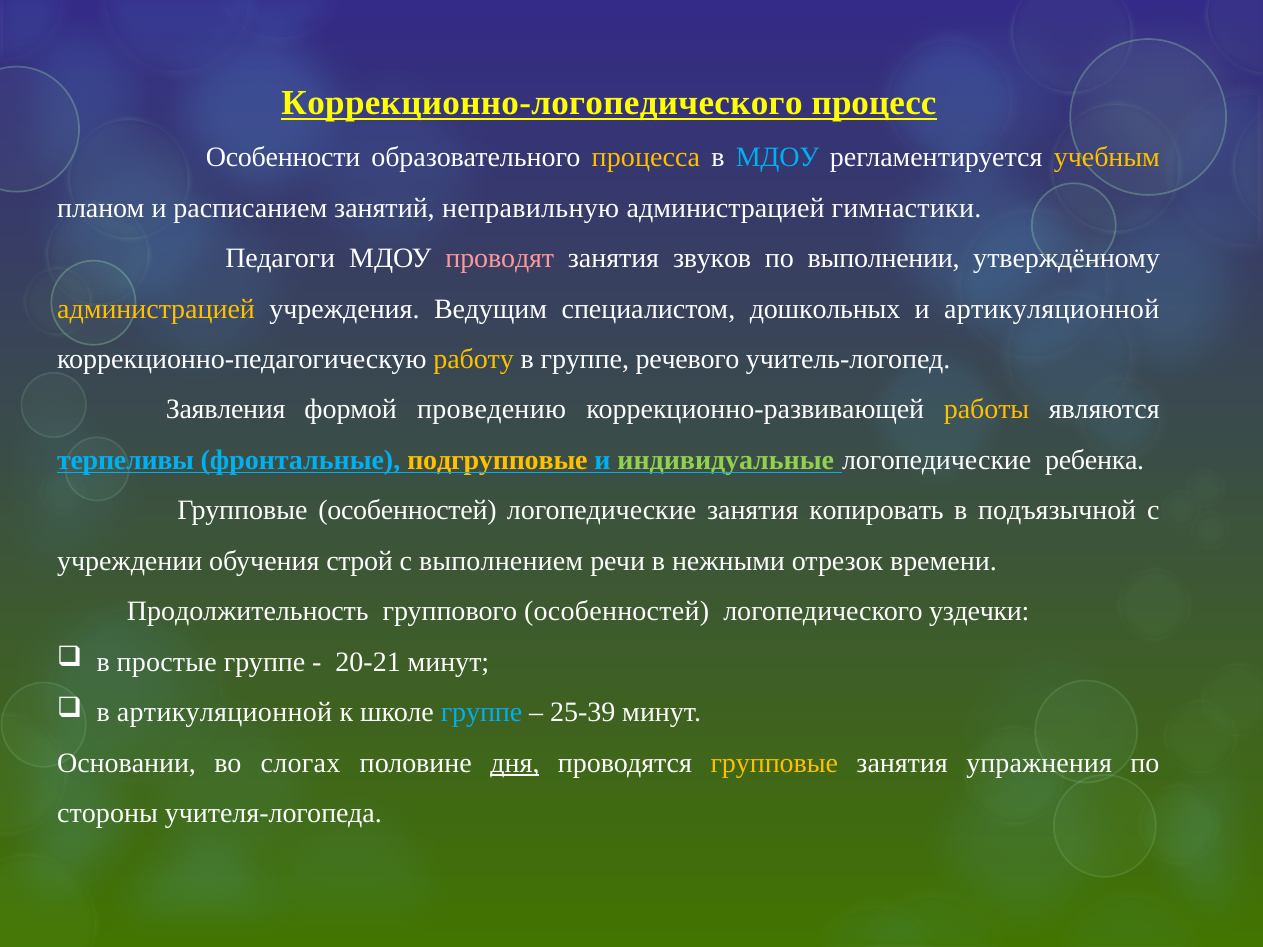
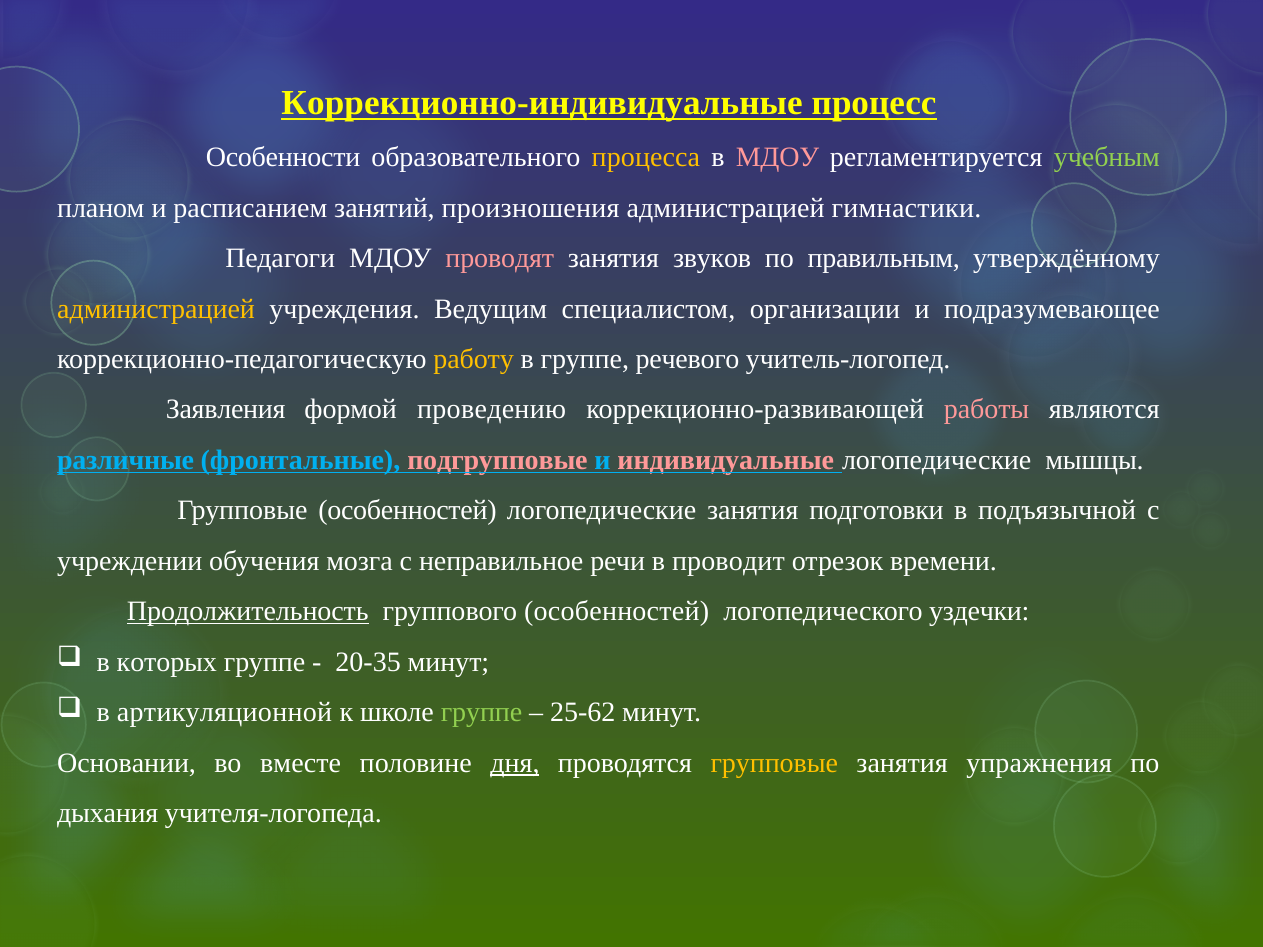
Коррекционно-логопедического: Коррекционно-логопедического -> Коррекционно-индивидуальные (542, 103)
МДОУ colour: light blue -> pink (777, 157)
учебным colour: yellow -> light green (1107, 157)
неправильную: неправильную -> произношения (531, 208)
выполнении: выполнении -> правильным (884, 258)
дошкольных: дошкольных -> организации (825, 309)
и артикуляционной: артикуляционной -> подразумевающее (1052, 309)
работы colour: yellow -> pink (987, 410)
терпеливы: терпеливы -> различные (126, 460)
подгрупповые colour: yellow -> pink (497, 460)
индивидуальные colour: light green -> pink (726, 460)
ребенка: ребенка -> мышцы (1095, 460)
копировать: копировать -> подготовки (876, 511)
строй: строй -> мозга (360, 561)
выполнением: выполнением -> неправильное (501, 561)
нежными: нежными -> проводит (728, 561)
Продолжительность underline: none -> present (248, 612)
простые: простые -> которых (167, 662)
20-21: 20-21 -> 20-35 (368, 662)
группе colour: light blue -> light green (482, 713)
25-39: 25-39 -> 25-62 (583, 713)
слогах: слогах -> вместе (301, 763)
стороны: стороны -> дыхания (108, 814)
